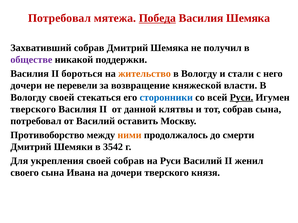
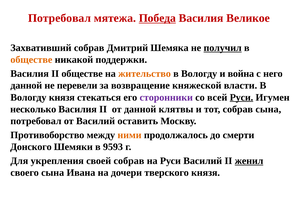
Василия Шемяка: Шемяка -> Великое (248, 18)
получил underline: none -> present (223, 48)
обществе colour: purple -> orange (31, 60)
II бороться: бороться -> обществе (82, 74)
стали: стали -> война (241, 74)
дочери: дочери -> данной (26, 86)
Вологду своей: своей -> князя (62, 98)
сторонники colour: blue -> purple (166, 98)
тверского: тверского -> несколько (33, 109)
Дмитрий: Дмитрий -> Донского (31, 147)
3542: 3542 -> 9593 (113, 147)
женил underline: none -> present (249, 161)
